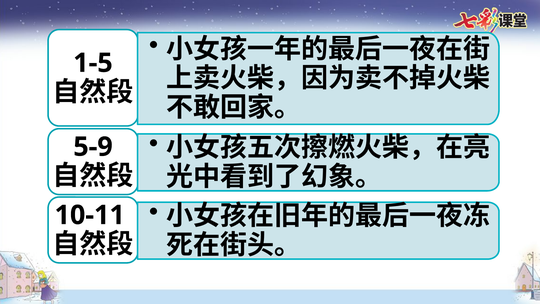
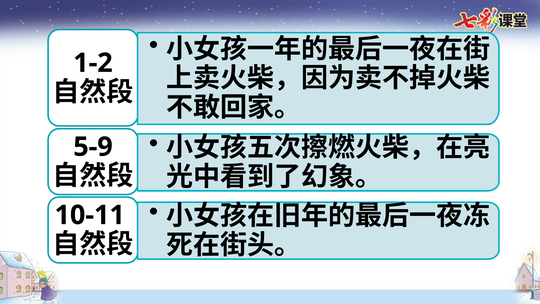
1-5: 1-5 -> 1-2 (93, 63)
